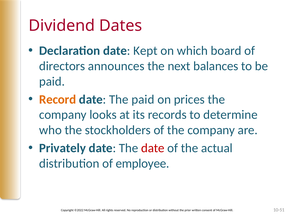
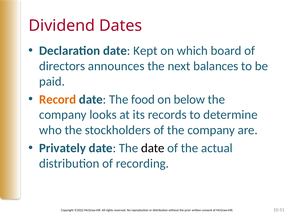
The paid: paid -> food (143, 99)
prices: prices -> below (189, 99)
date colour: red -> black (153, 148)
employee: employee -> recording (142, 163)
